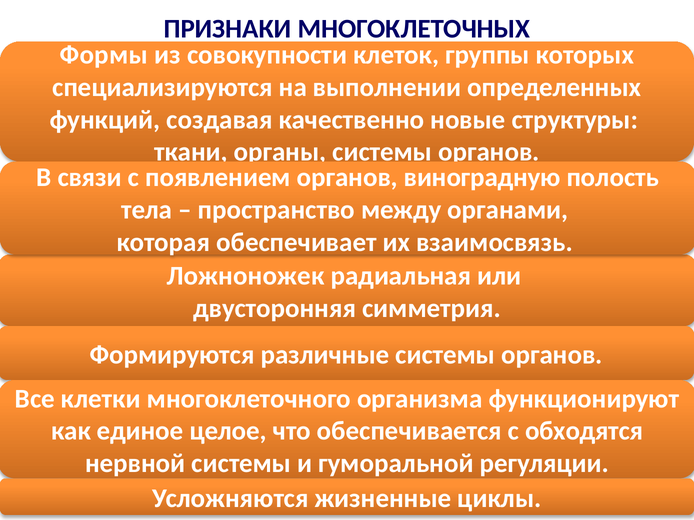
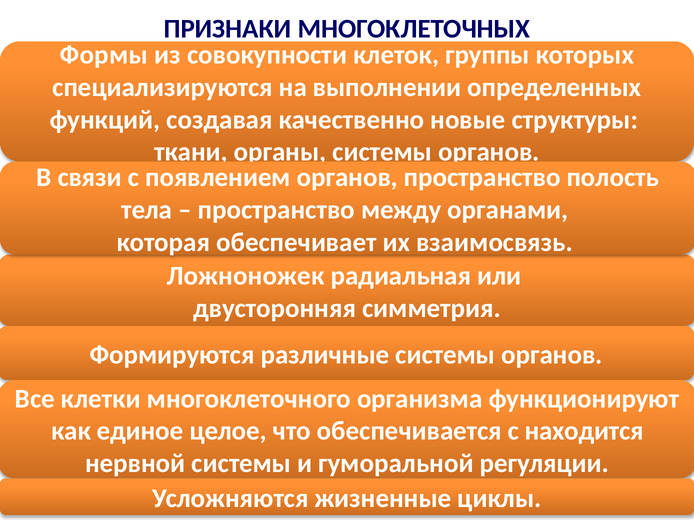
органов виноградную: виноградную -> пространство (482, 178)
обходятся: обходятся -> находится (584, 431)
